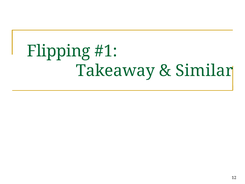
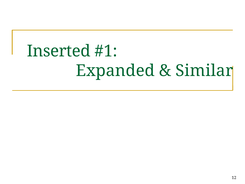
Flipping: Flipping -> Inserted (59, 51)
Takeaway: Takeaway -> Expanded (115, 71)
